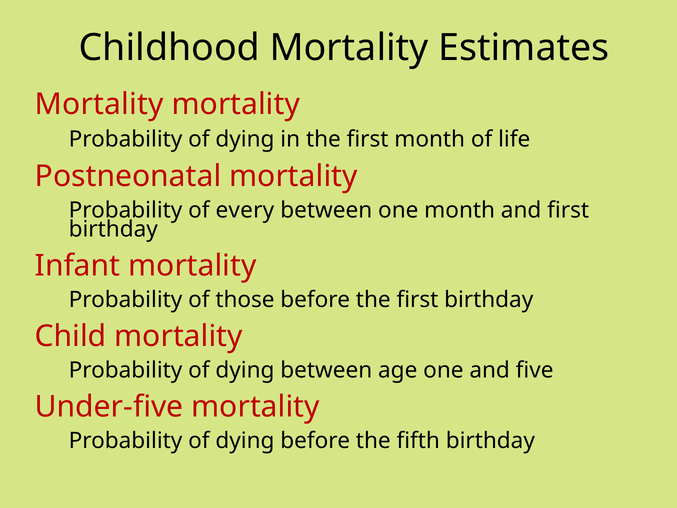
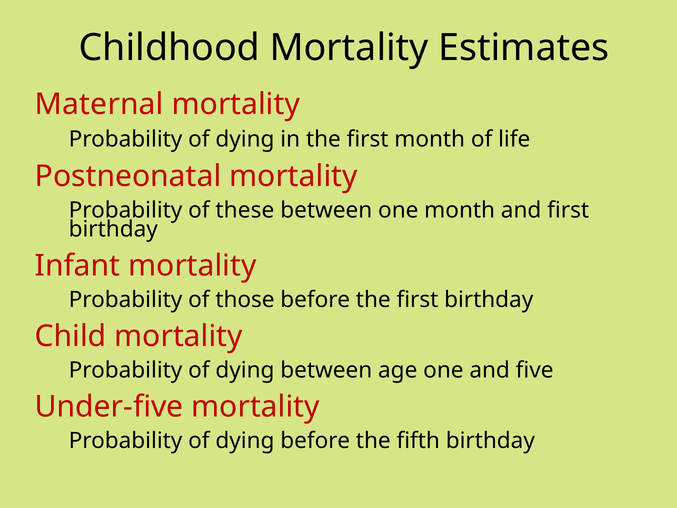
Mortality: Mortality -> Maternal (99, 104)
every: every -> these (245, 210)
